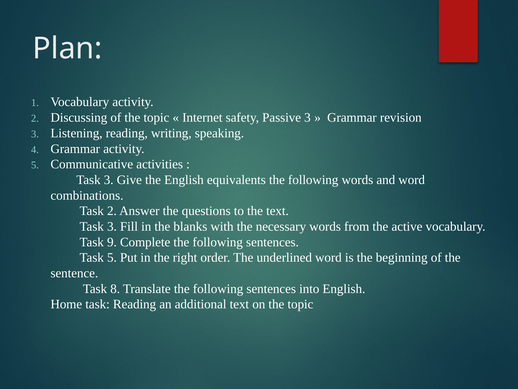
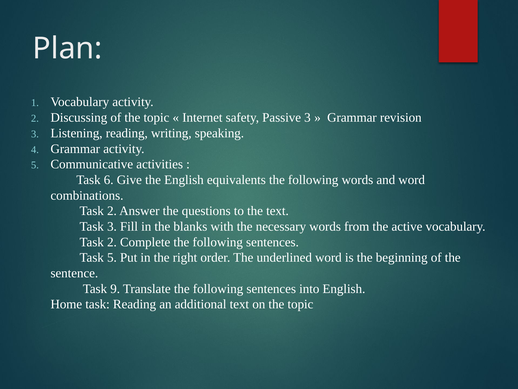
3: 3 -> 6 (109, 180)
9: 9 -> 2 (112, 242)
8: 8 -> 9 (115, 288)
